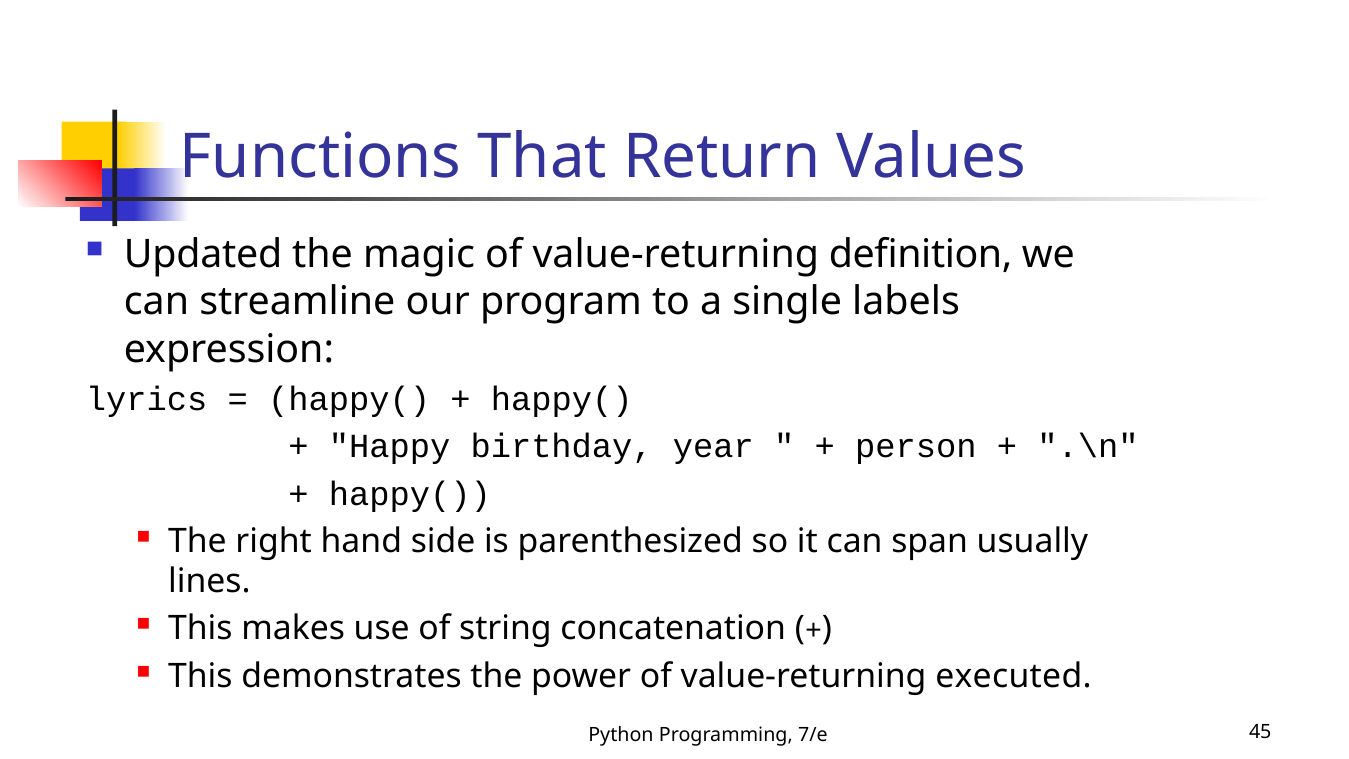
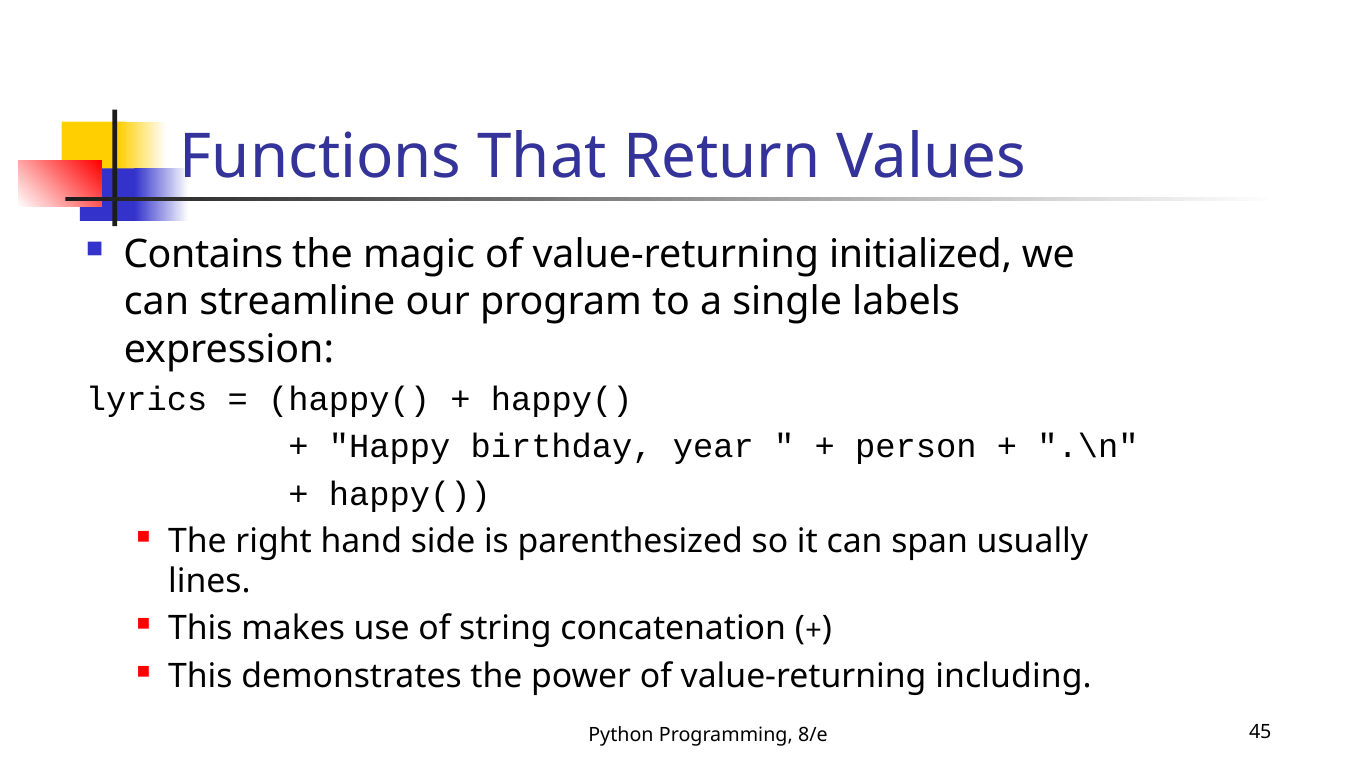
Updated: Updated -> Contains (203, 255)
definition: definition -> initialized (921, 255)
executed: executed -> including (1014, 676)
7/e: 7/e -> 8/e (813, 735)
